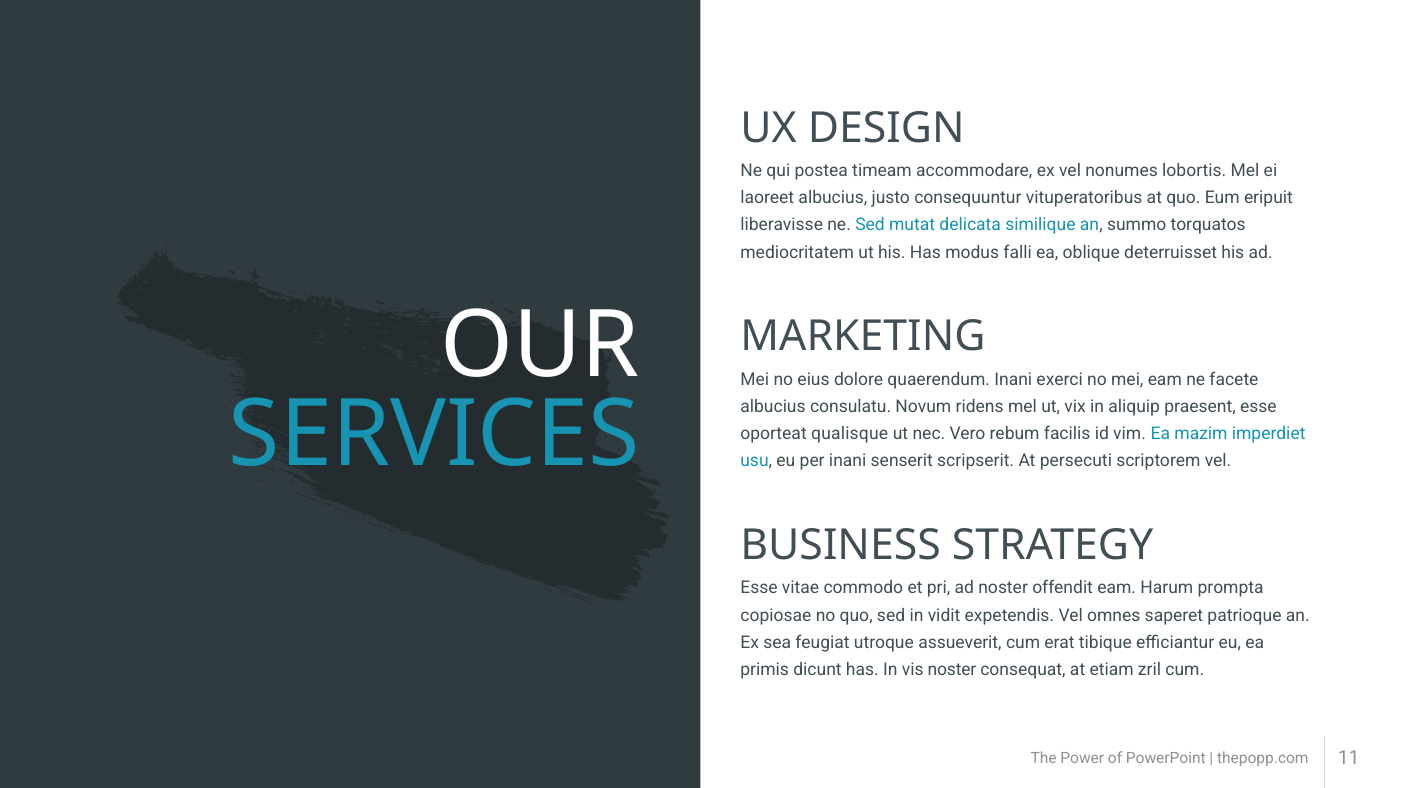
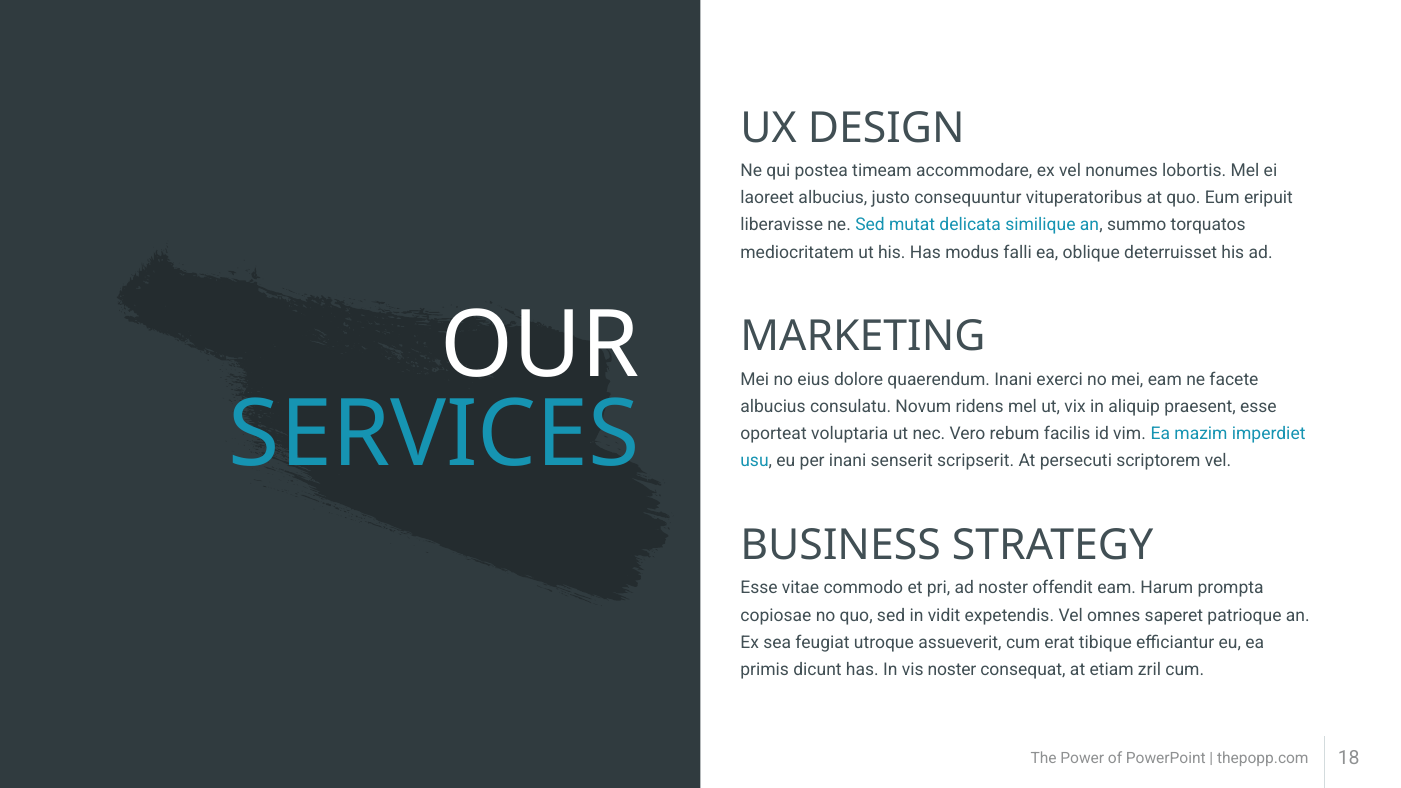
qualisque: qualisque -> voluptaria (850, 434)
11: 11 -> 18 (1349, 758)
